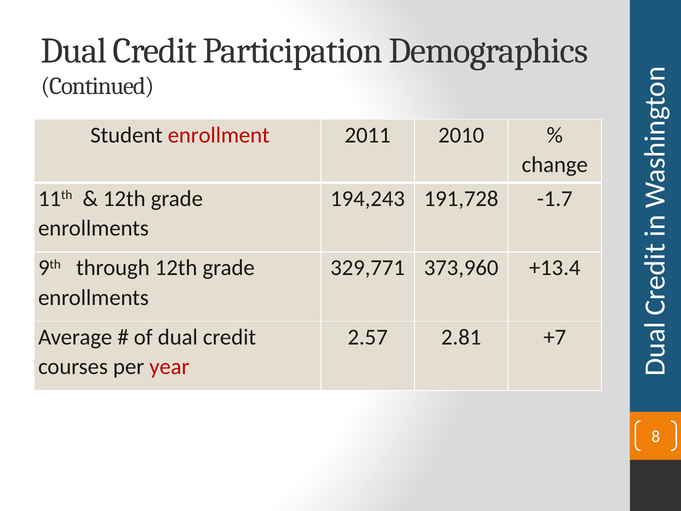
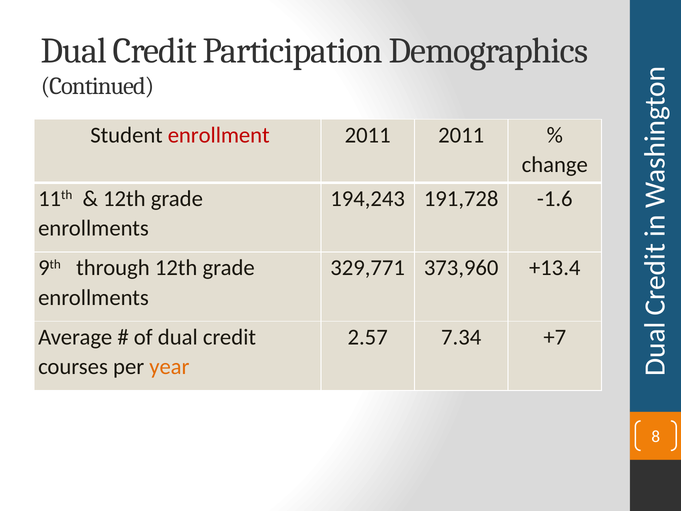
2011 2010: 2010 -> 2011 (461, 135)
-1.7: -1.7 -> -1.6 (555, 198)
2.81: 2.81 -> 7.34 (461, 337)
year colour: red -> orange (169, 367)
